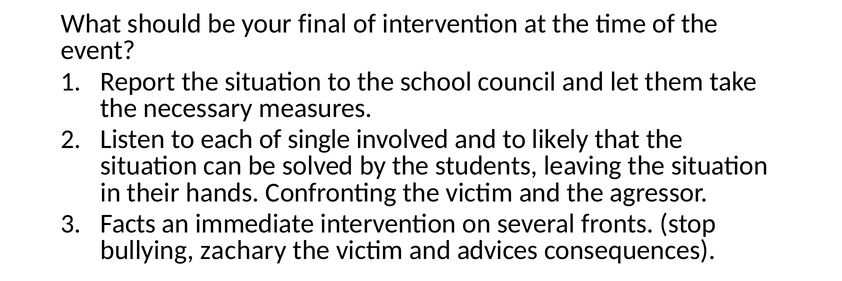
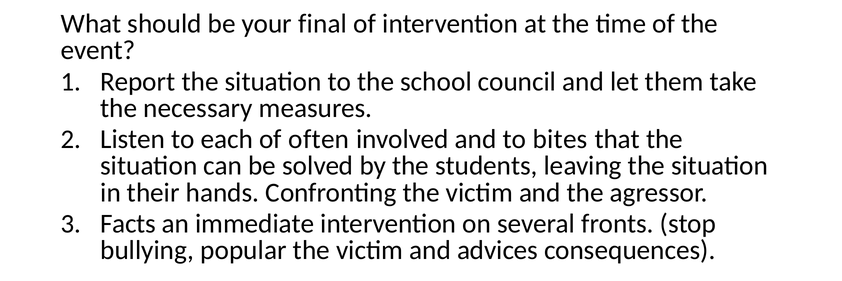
single: single -> often (319, 139)
likely: likely -> bites (560, 139)
zachary: zachary -> popular (244, 250)
